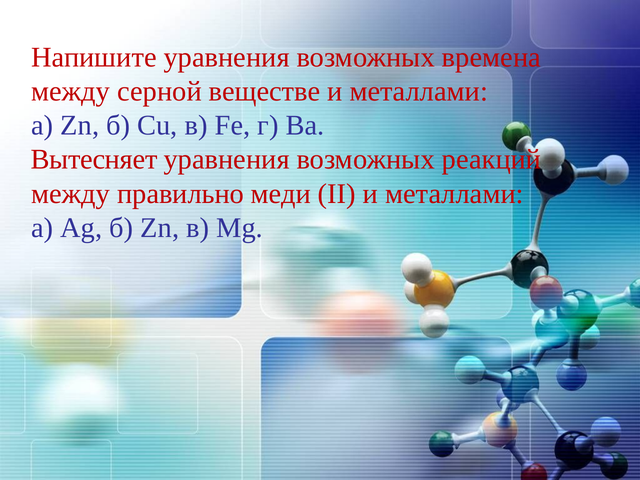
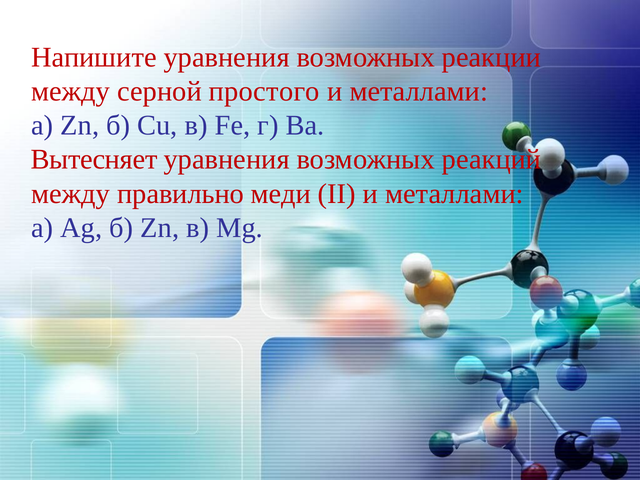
времена: времена -> реакции (491, 57)
веществе: веществе -> простого (264, 91)
